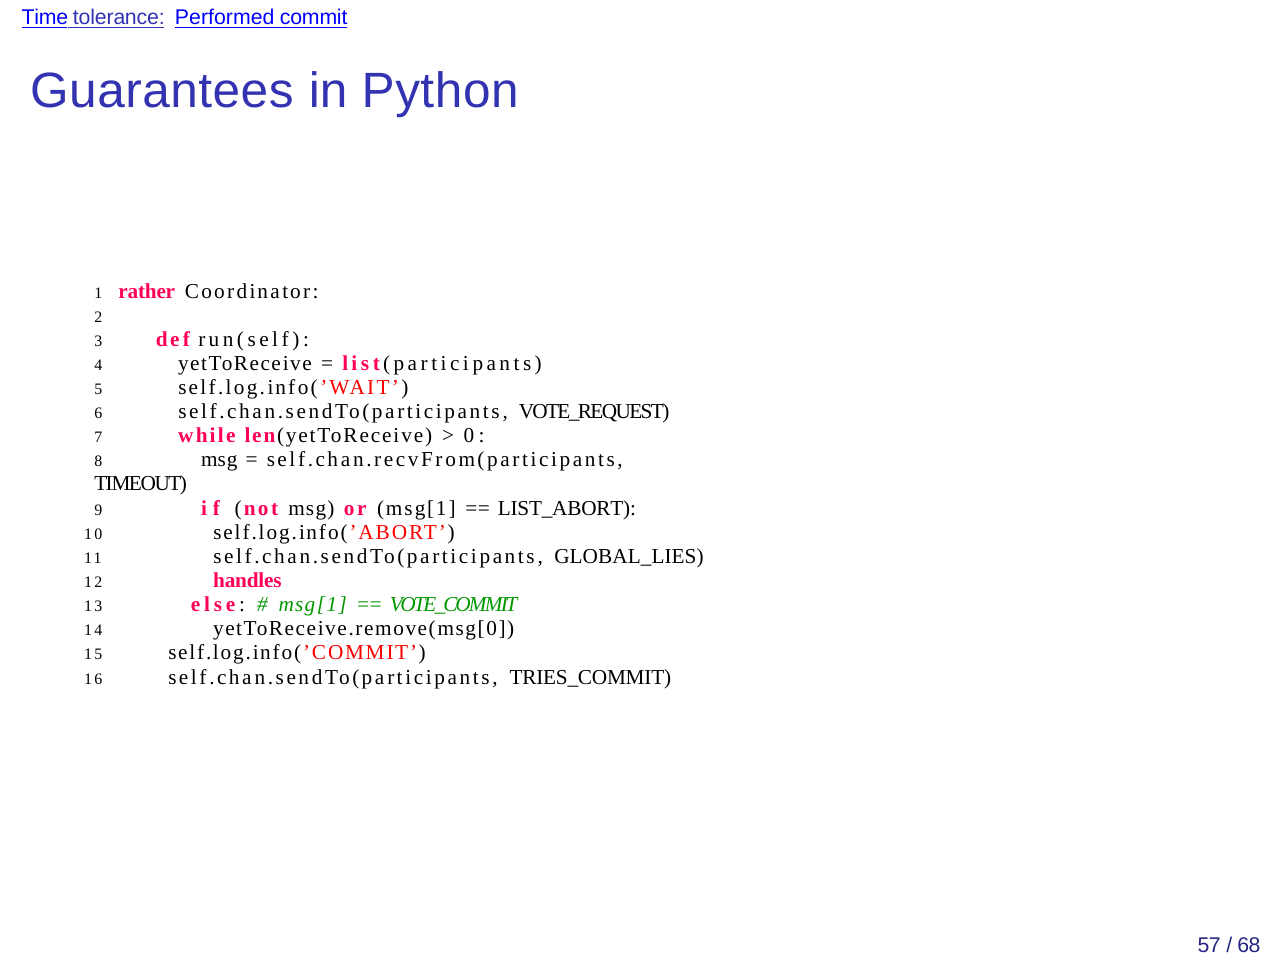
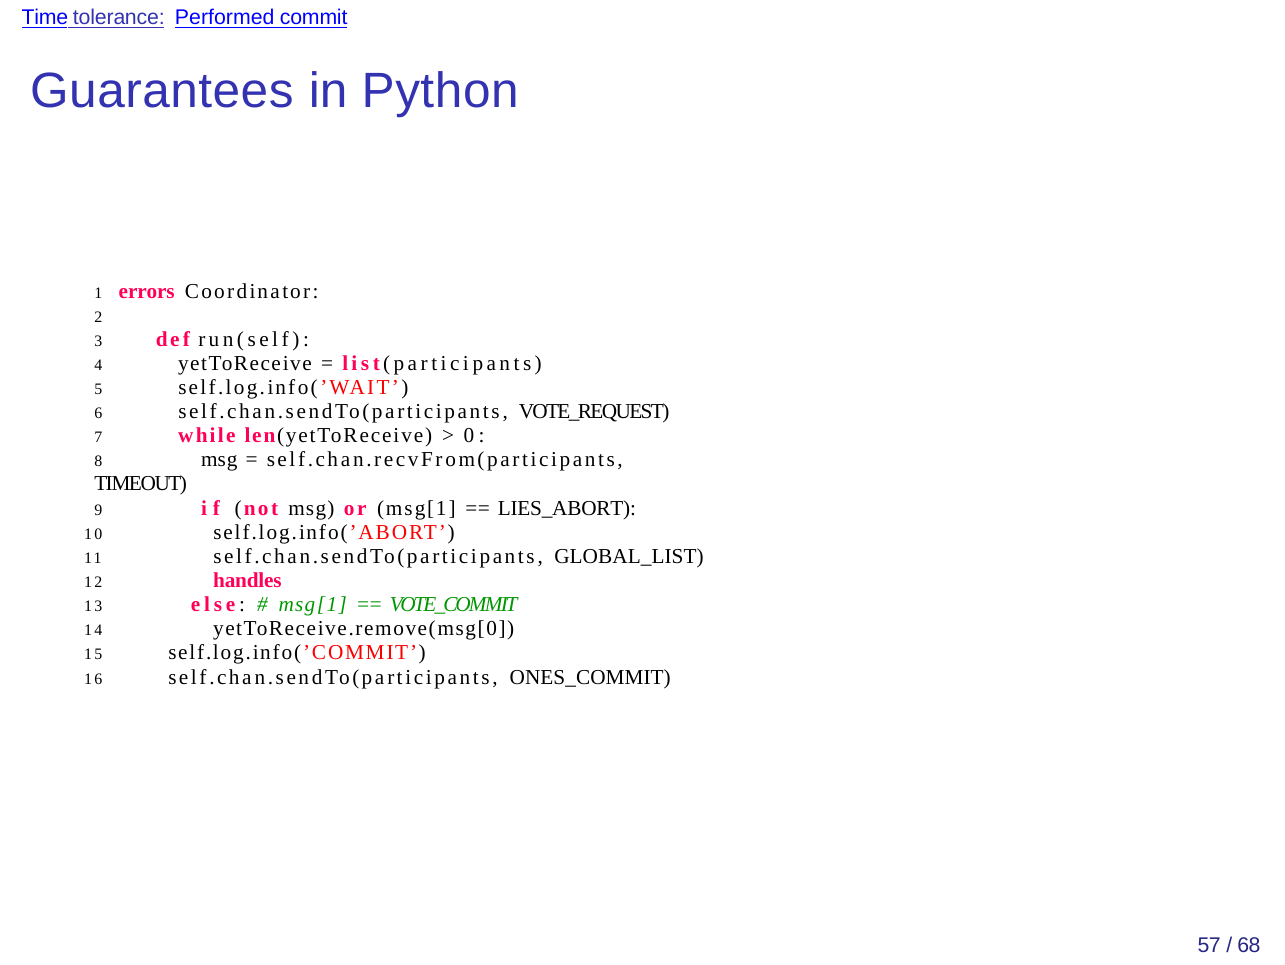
rather: rather -> errors (147, 292)
LIST_ABORT: LIST_ABORT -> LIES_ABORT (567, 508)
GLOBAL_LIES: GLOBAL_LIES -> GLOBAL_LIST (629, 556)
TRIES_COMMIT: TRIES_COMMIT -> ONES_COMMIT (590, 677)
